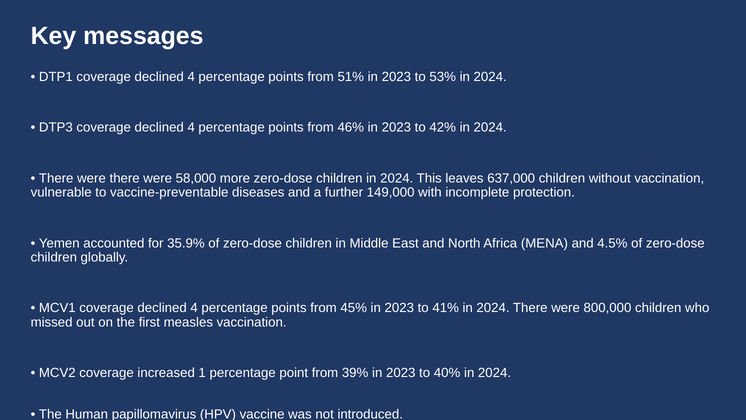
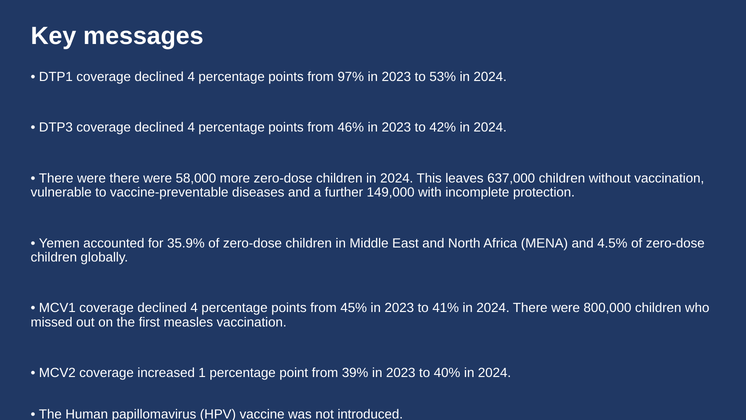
51%: 51% -> 97% (351, 77)
